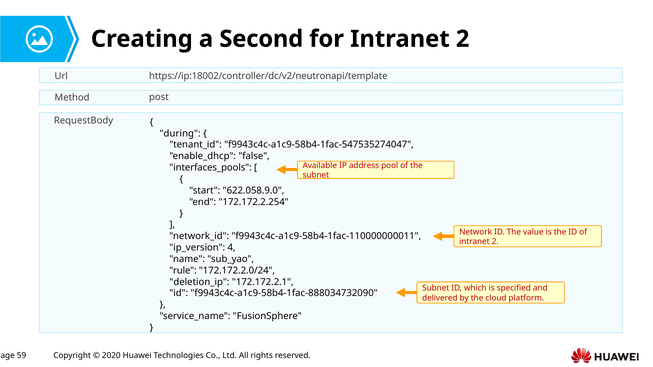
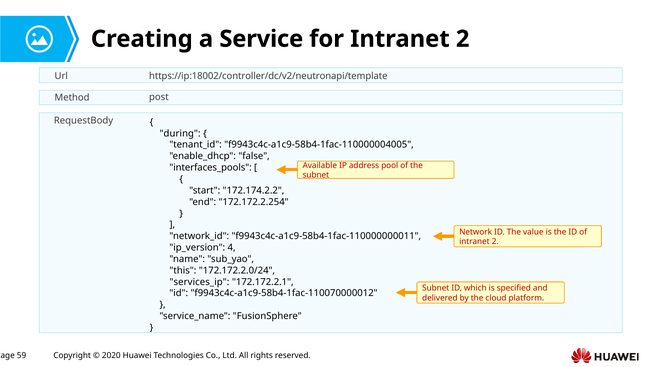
Second: Second -> Service (261, 39)
f9943c4c-a1c9-58b4-1fac-547535274047: f9943c4c-a1c9-58b4-1fac-547535274047 -> f9943c4c-a1c9-58b4-1fac-110000004005 (319, 145)
622.058.9.0: 622.058.9.0 -> 172.174.2.2 (254, 191)
rule: rule -> this (183, 271)
deletion_ip: deletion_ip -> services_ip (199, 282)
f9943c4c-a1c9-58b4-1fac-888034732090: f9943c4c-a1c9-58b4-1fac-888034732090 -> f9943c4c-a1c9-58b4-1fac-110070000012 (284, 294)
